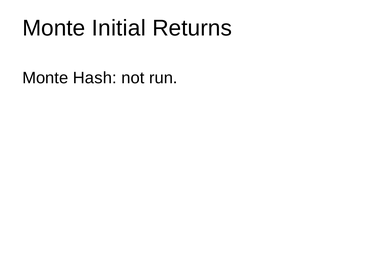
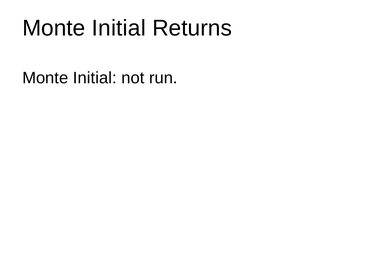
Hash: Hash -> Initial (95, 78)
